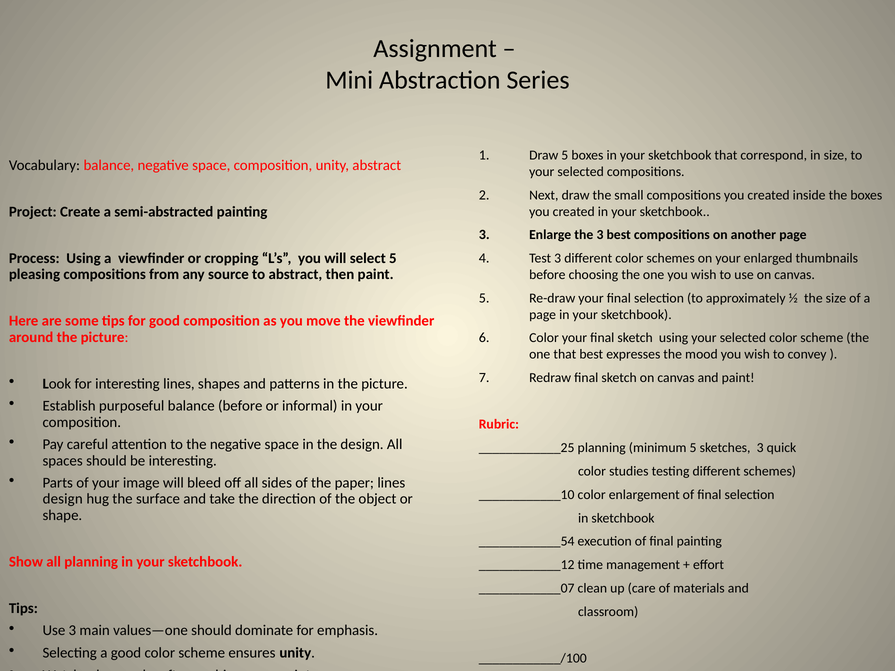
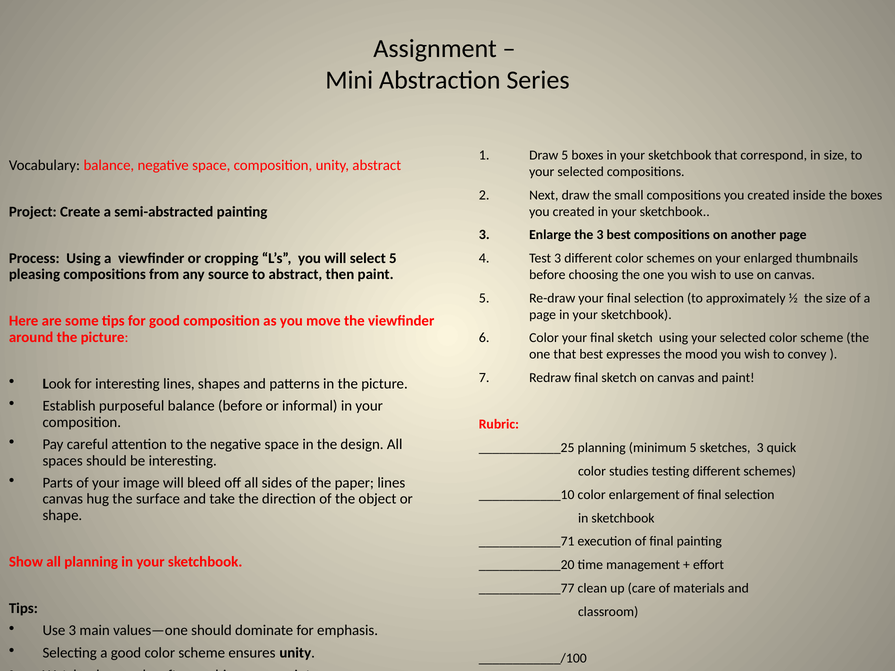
design: design -> canvas (63, 499)
____________54: ____________54 -> ____________71 (527, 542)
____________12: ____________12 -> ____________20 (527, 565)
____________07: ____________07 -> ____________77 (527, 588)
